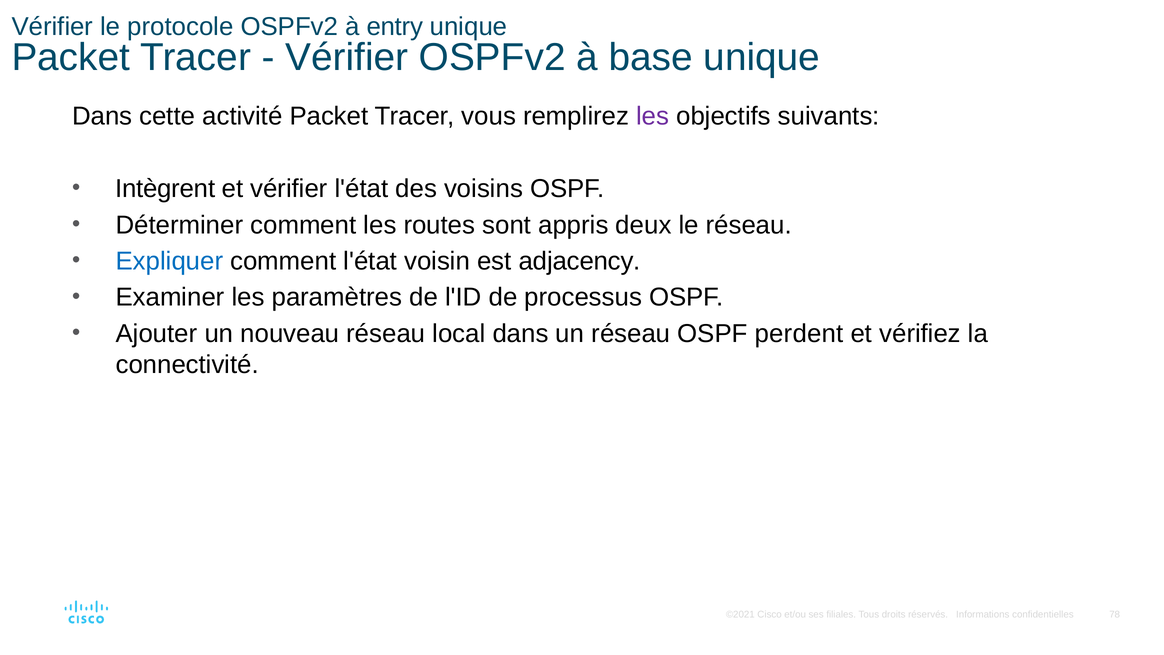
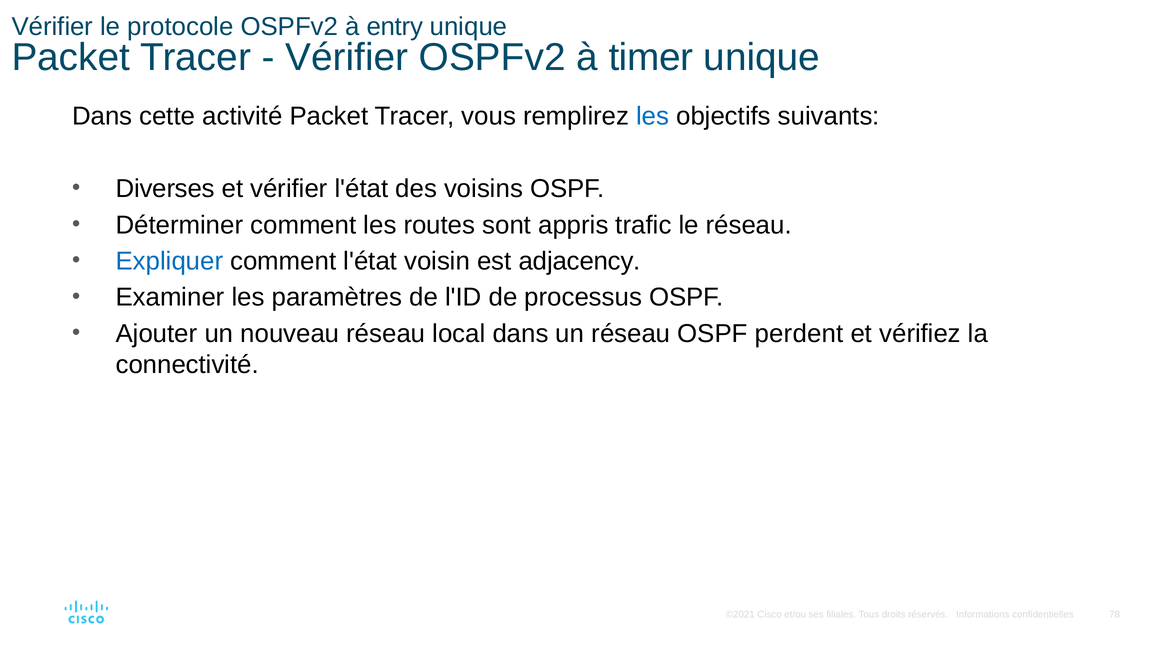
base: base -> timer (651, 57)
les colour: purple -> blue (653, 116)
Intègrent: Intègrent -> Diverses (165, 189)
deux: deux -> trafic (643, 225)
